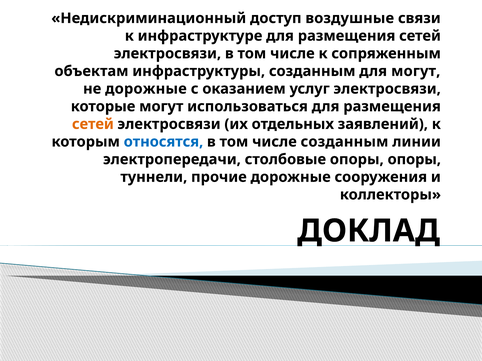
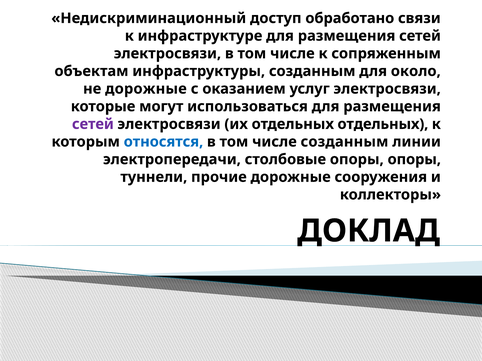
воздушные: воздушные -> обработано (350, 18)
для могут: могут -> около (416, 71)
сетей colour: orange -> purple (93, 124)
отдельных заявлений: заявлений -> отдельных (383, 124)
